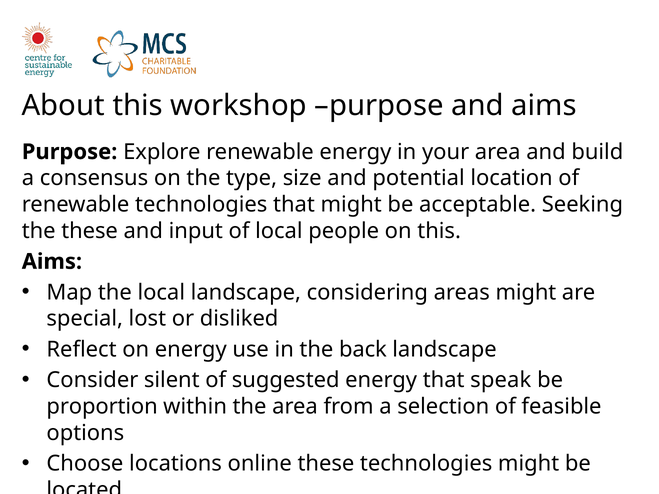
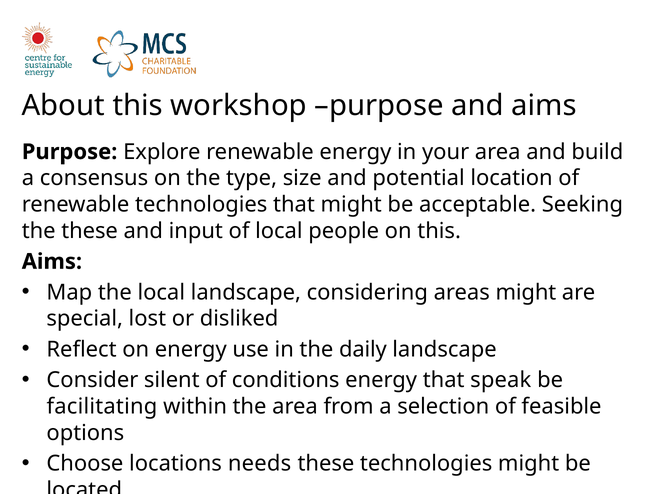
back: back -> daily (363, 350)
suggested: suggested -> conditions (286, 380)
proportion: proportion -> facilitating (102, 407)
online: online -> needs (260, 464)
